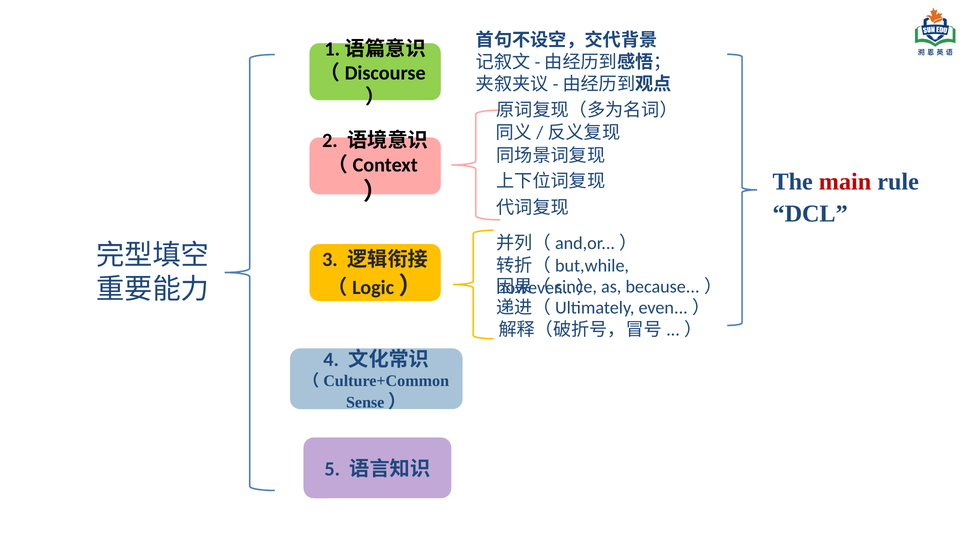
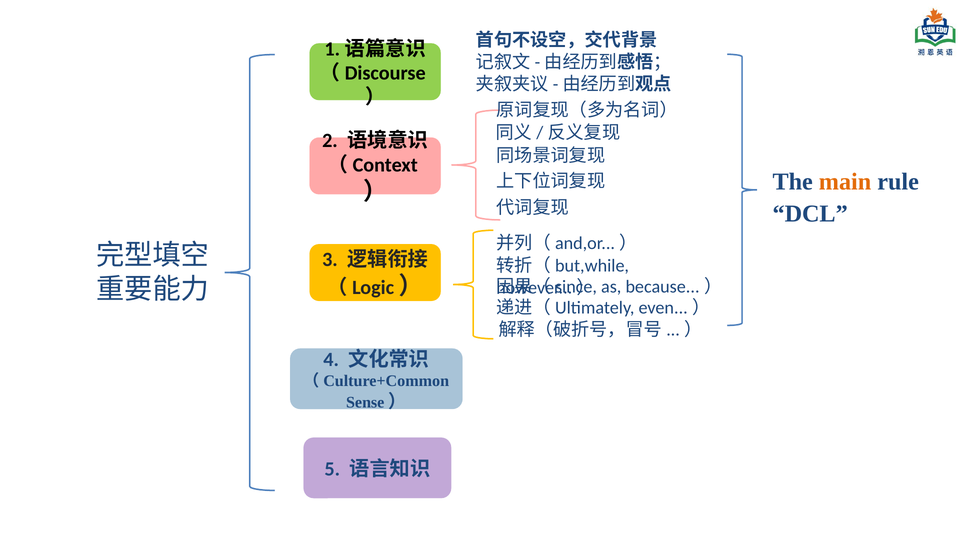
main colour: red -> orange (845, 182)
